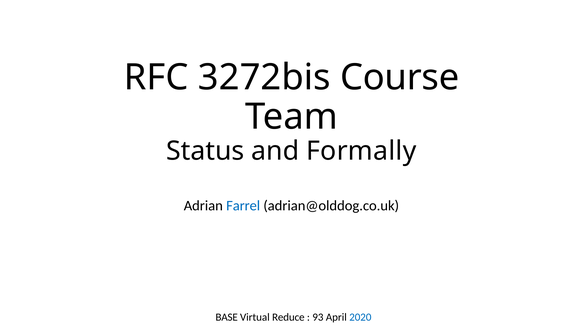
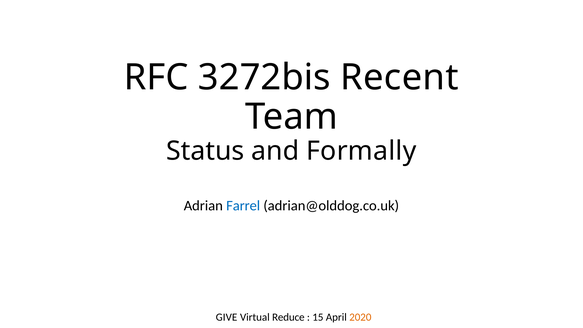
Course: Course -> Recent (399, 78)
BASE: BASE -> GIVE (227, 317)
93: 93 -> 15 (318, 317)
2020 colour: blue -> orange (360, 317)
